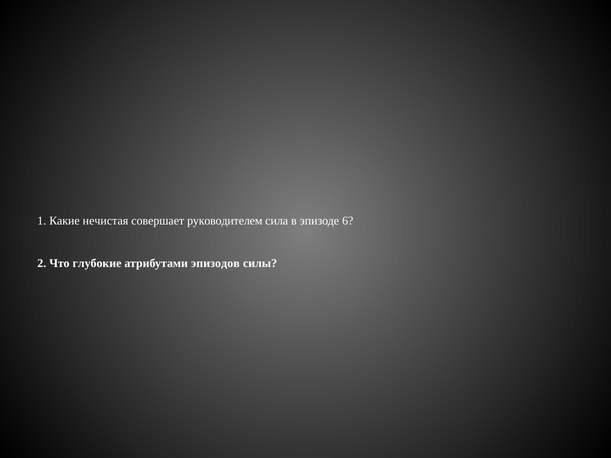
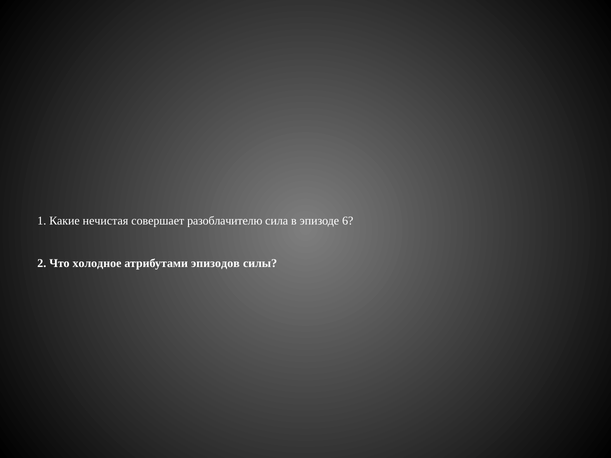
руководителем: руководителем -> разоблачителю (225, 221)
глубокие: глубокие -> холодное (97, 264)
